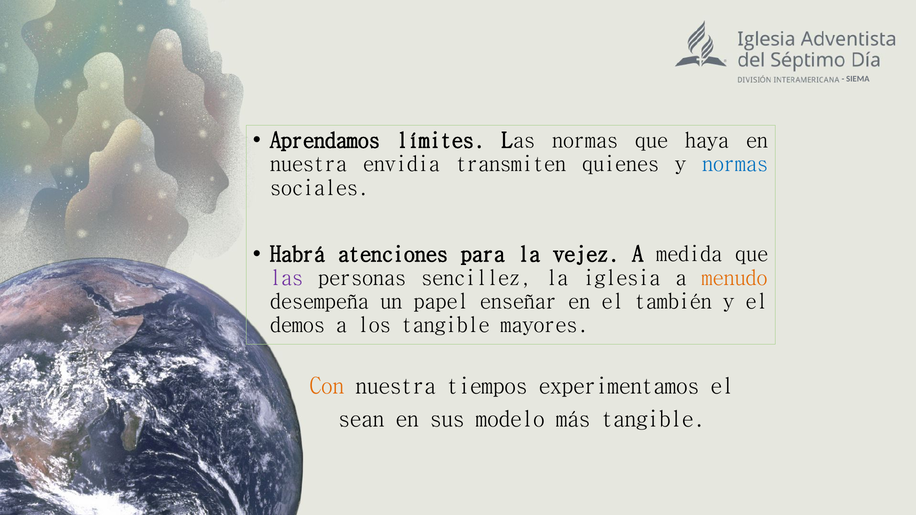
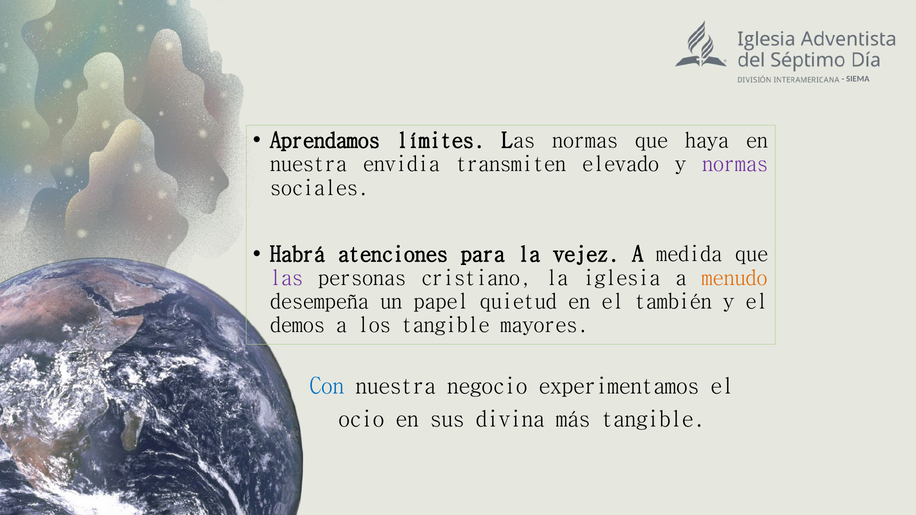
quienes: quienes -> elevado (621, 164)
normas colour: blue -> purple (735, 164)
sencillez: sencillez -> cristiano (476, 278)
enseñar: enseñar -> quietud (518, 302)
Con colour: orange -> blue (327, 386)
tiempos: tiempos -> negocio (487, 386)
sean: sean -> ocio (361, 419)
modelo: modelo -> divina (510, 419)
